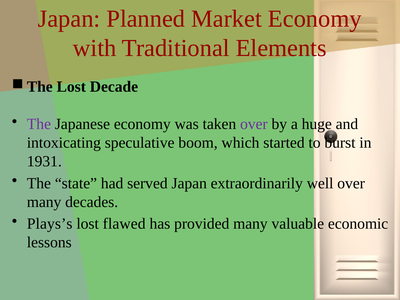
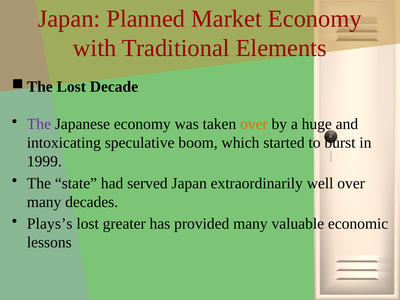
over colour: purple -> orange (254, 124)
1931: 1931 -> 1999 (44, 162)
flawed: flawed -> greater (124, 224)
